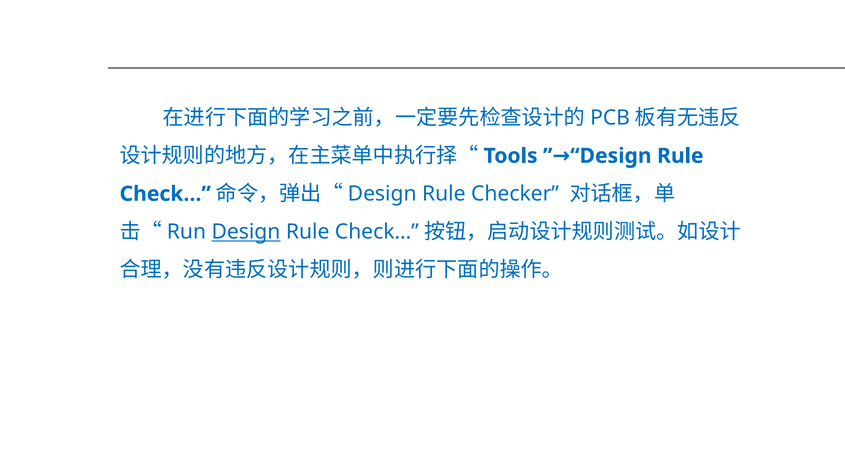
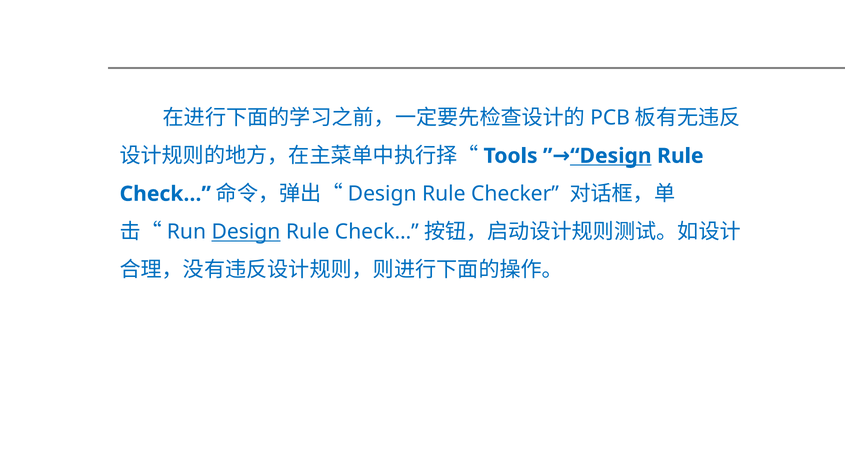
Design underline: none -> present (611, 156)
